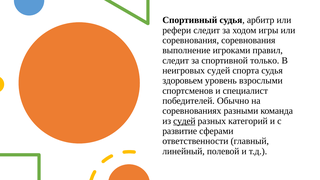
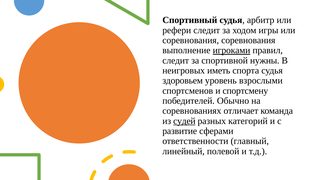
игроками underline: none -> present (232, 50)
только: только -> нужны (265, 60)
неигровых судей: судей -> иметь (219, 71)
специалист: специалист -> спортсмену (245, 91)
разными: разными -> отличает (241, 111)
